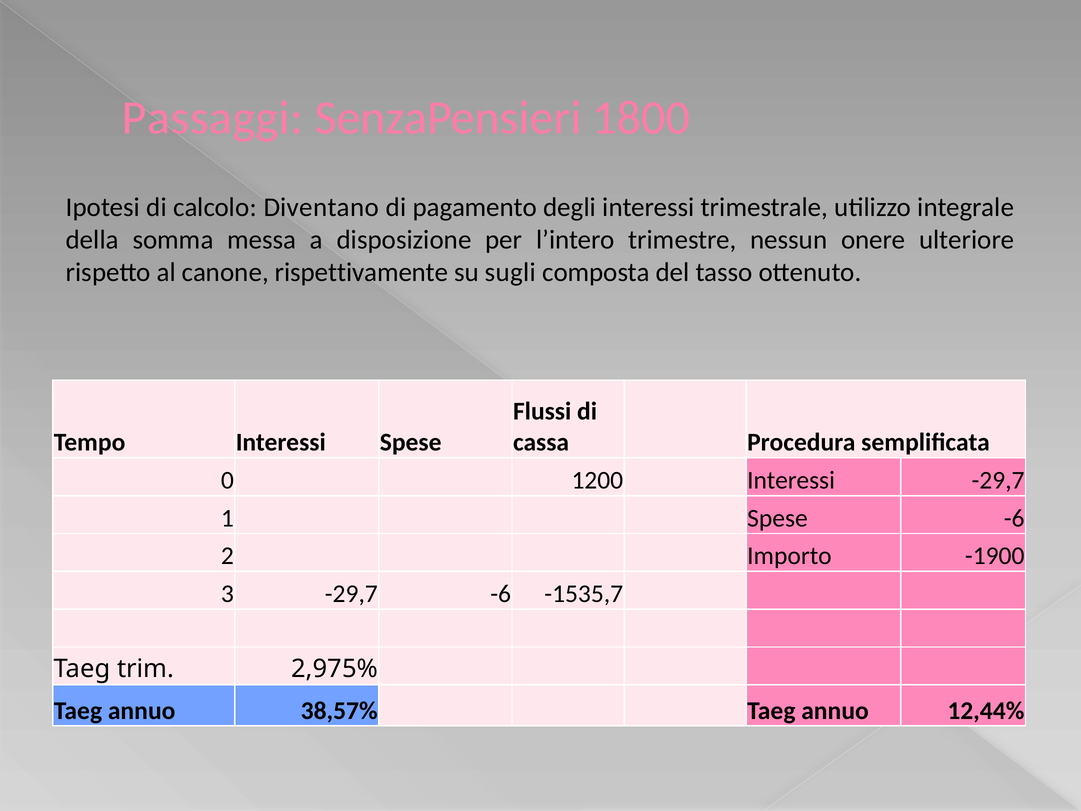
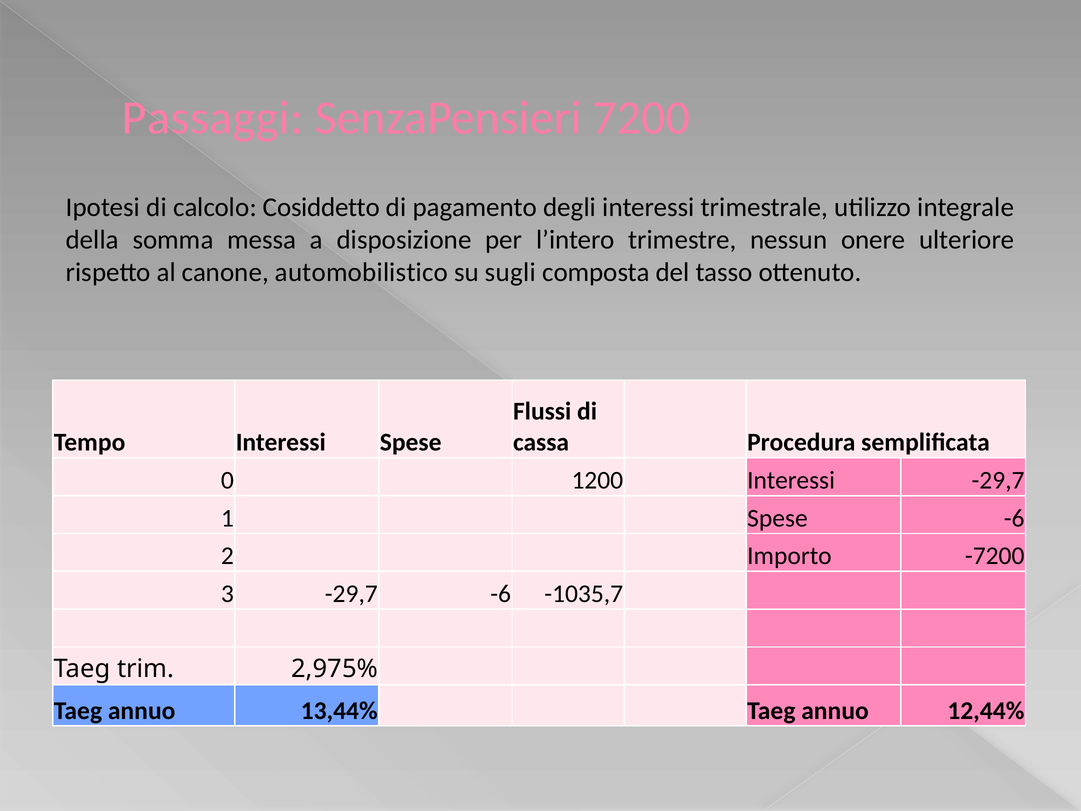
1800: 1800 -> 7200 (641, 118)
Diventano: Diventano -> Cosiddetto (321, 207)
rispettivamente: rispettivamente -> automobilistico (361, 272)
-1900: -1900 -> -7200 (995, 556)
-1535,7: -1535,7 -> -1035,7 (584, 594)
38,57%: 38,57% -> 13,44% (339, 710)
